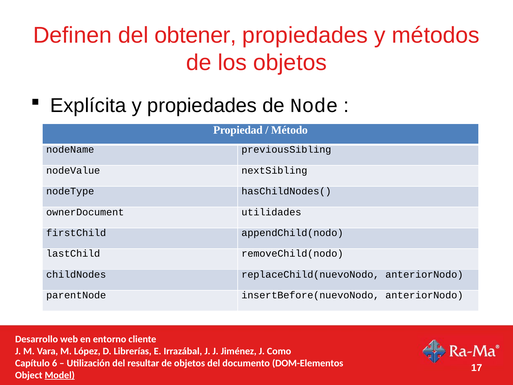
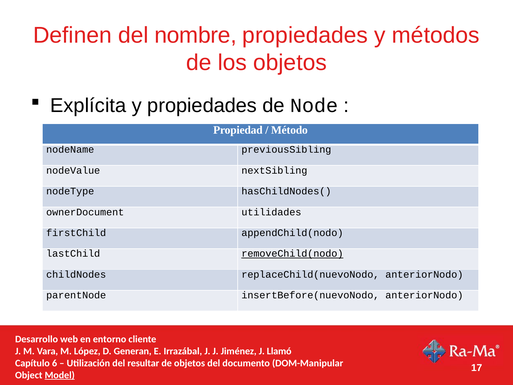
obtener: obtener -> nombre (196, 35)
removeChild(nodo underline: none -> present (292, 254)
Librerías: Librerías -> Generan (133, 351)
Como: Como -> Llamó (279, 351)
DOM-Elementos: DOM-Elementos -> DOM-Manipular (308, 363)
